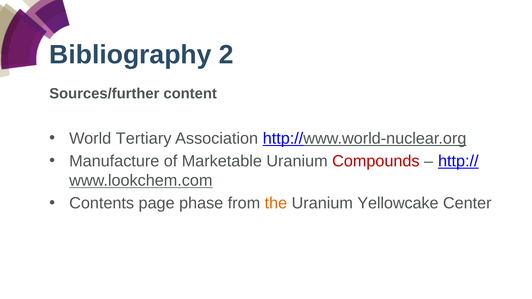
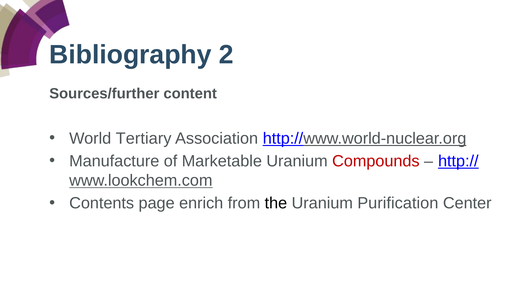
phase: phase -> enrich (201, 203)
the colour: orange -> black (276, 203)
Yellowcake: Yellowcake -> Purification (398, 203)
